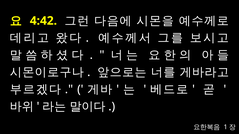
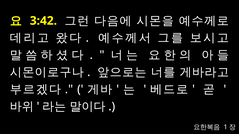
4:42: 4:42 -> 3:42 (43, 21)
